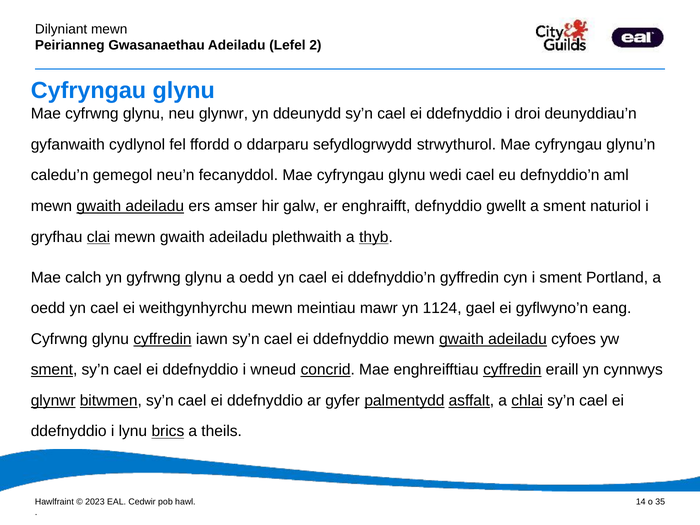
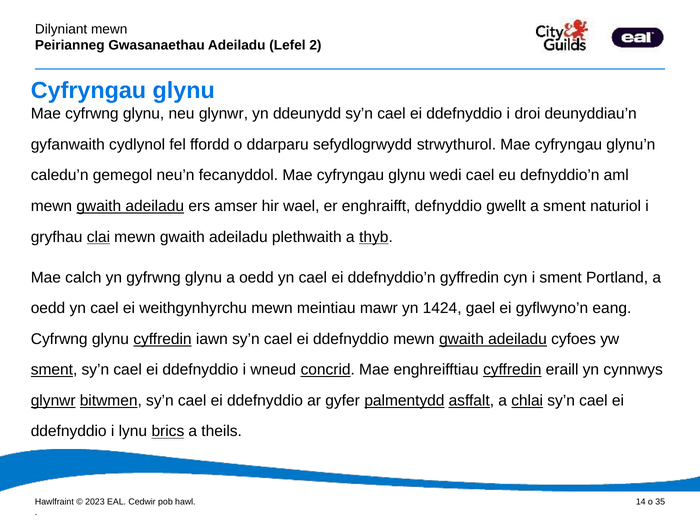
galw: galw -> wael (301, 206)
1124: 1124 -> 1424 (442, 308)
